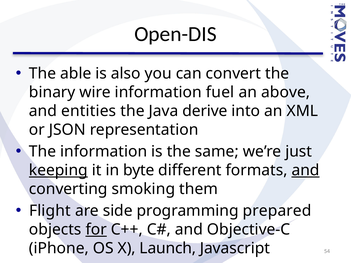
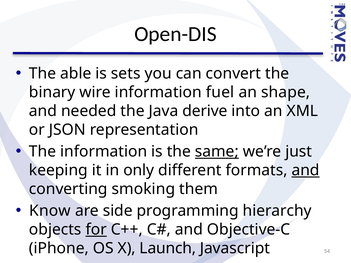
also: also -> sets (126, 74)
above: above -> shape (286, 92)
entities: entities -> needed (89, 111)
same underline: none -> present (217, 152)
keeping underline: present -> none (58, 170)
byte: byte -> only (139, 170)
Flight: Flight -> Know (50, 211)
prepared: prepared -> hierarchy (277, 211)
